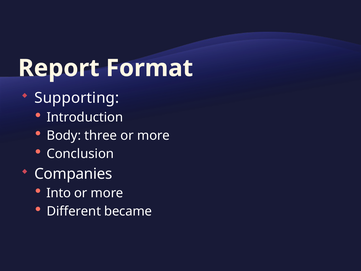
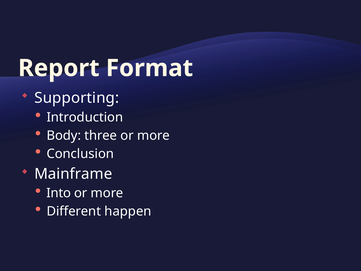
Companies: Companies -> Mainframe (73, 174)
became: became -> happen (128, 211)
